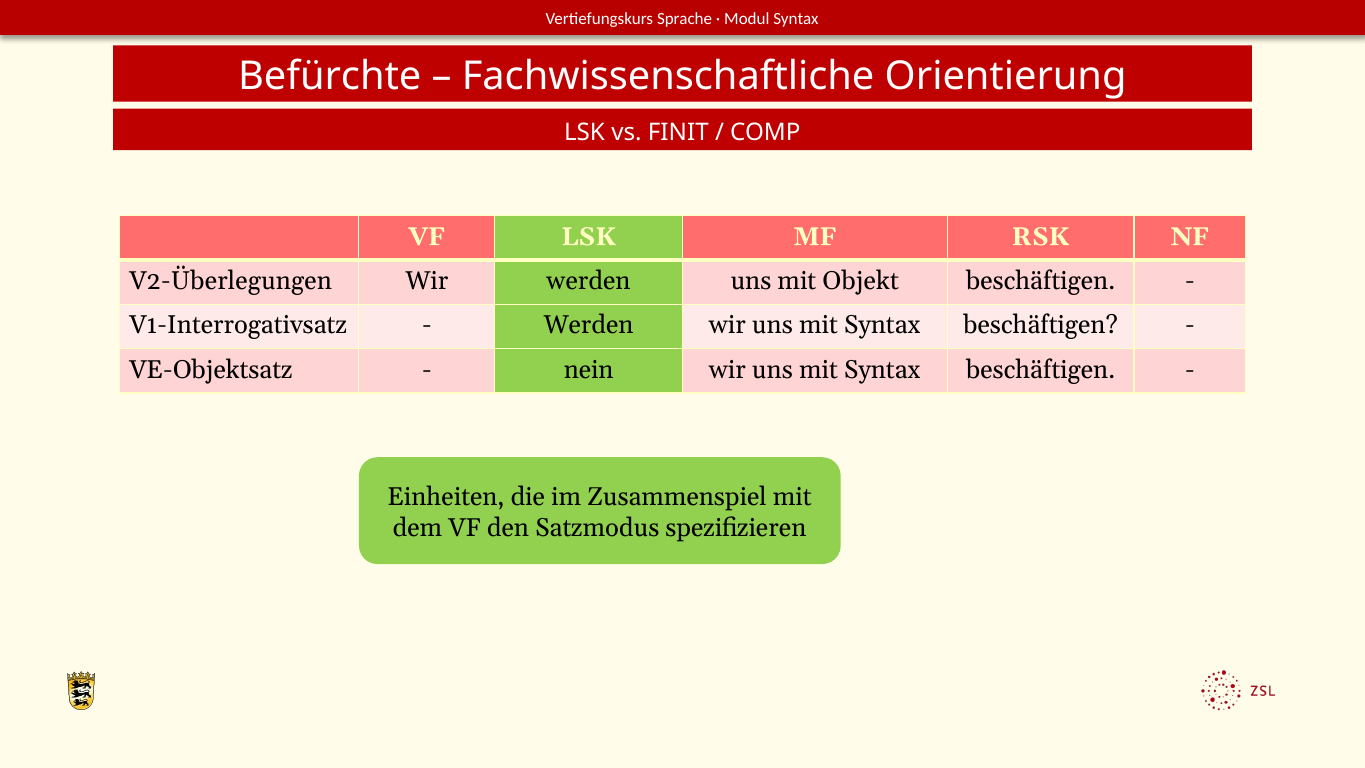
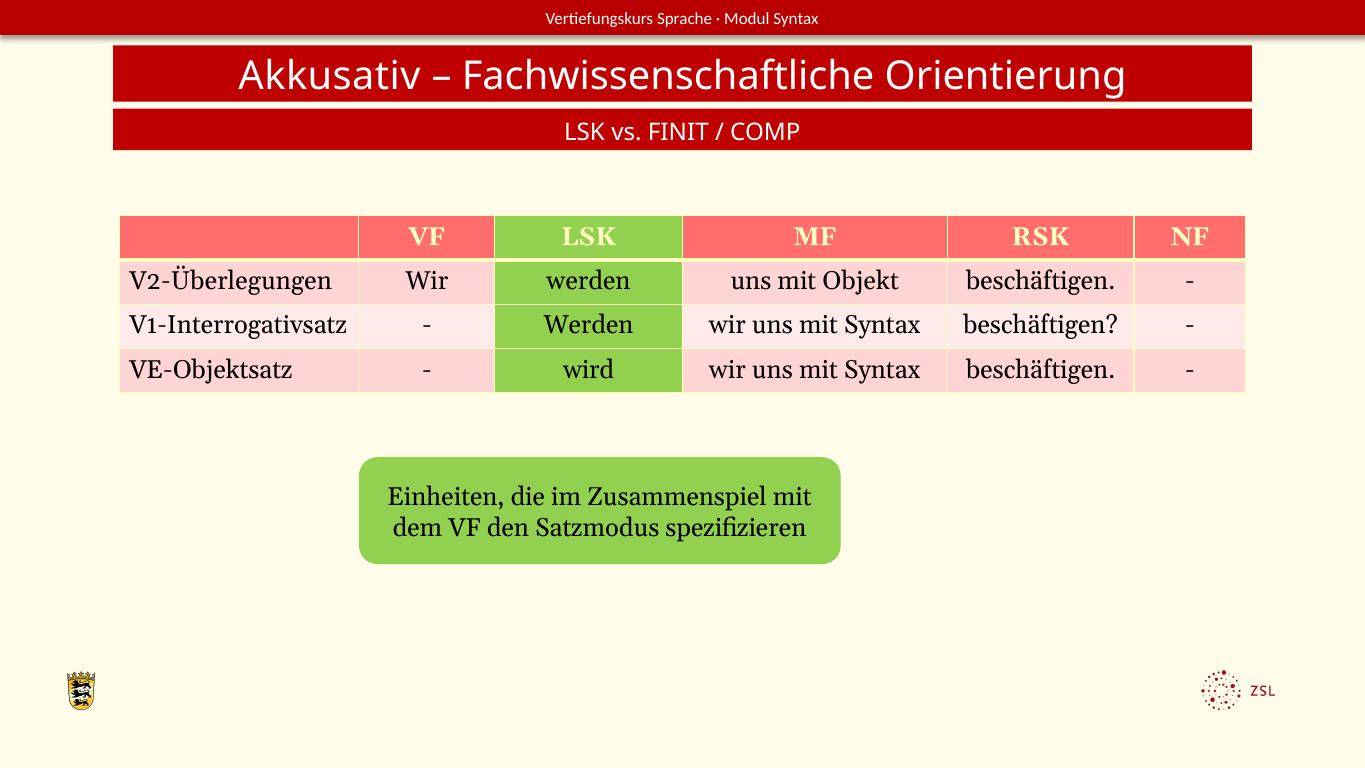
Befürchte: Befürchte -> Akkusativ (330, 76)
nein: nein -> wird (589, 370)
